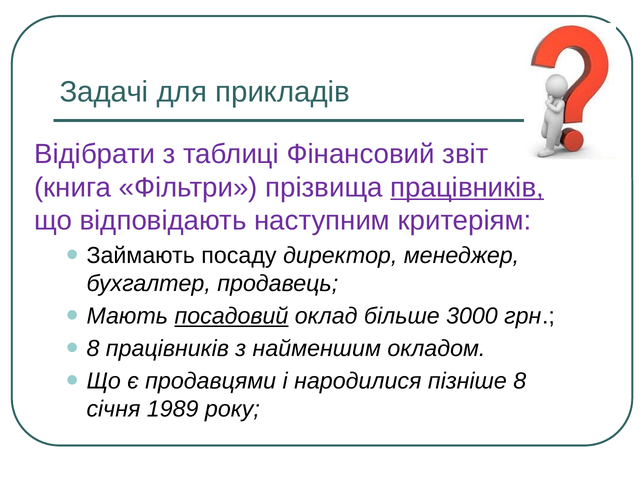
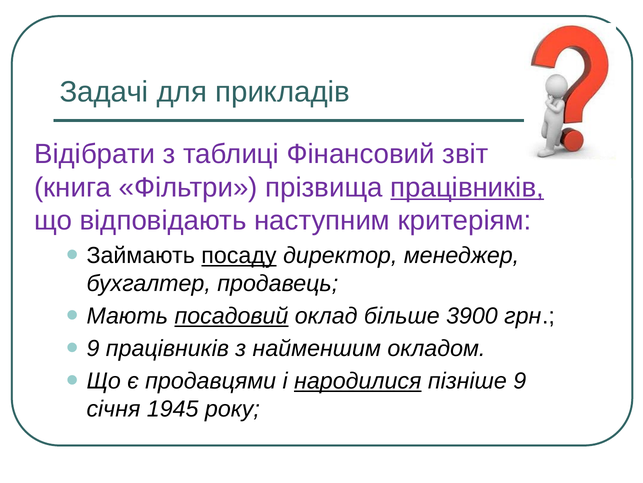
посаду underline: none -> present (239, 255)
3000: 3000 -> 3900 (472, 316)
8: 8 -> 9 (93, 348)
народилися underline: none -> present (358, 381)
пізніше 8: 8 -> 9 (520, 381)
1989: 1989 -> 1945 (173, 408)
